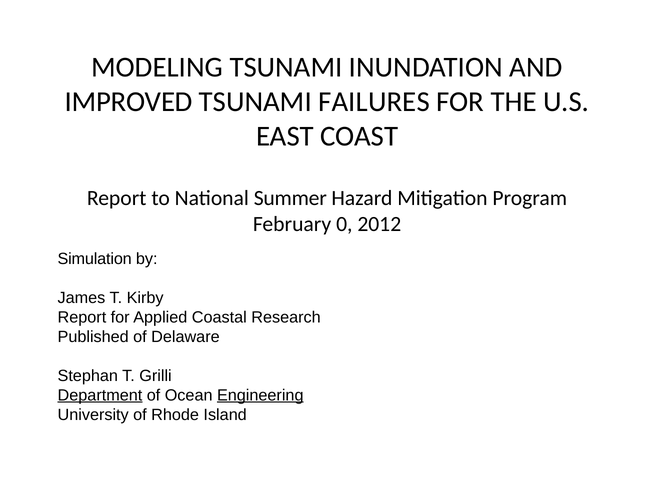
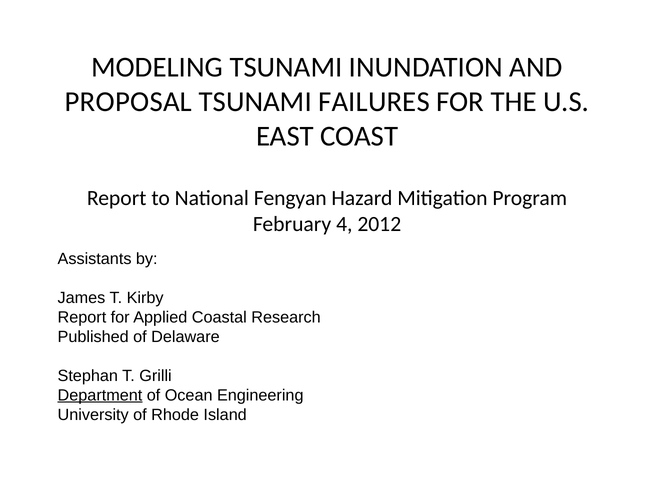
IMPROVED: IMPROVED -> PROPOSAL (128, 102)
Summer: Summer -> Fengyan (290, 198)
0: 0 -> 4 (344, 224)
Simulation: Simulation -> Assistants (95, 259)
Engineering underline: present -> none (260, 395)
